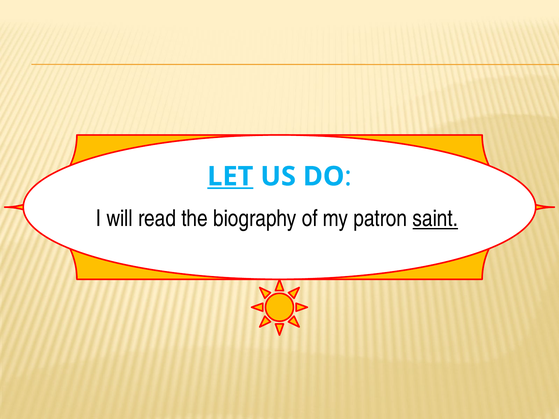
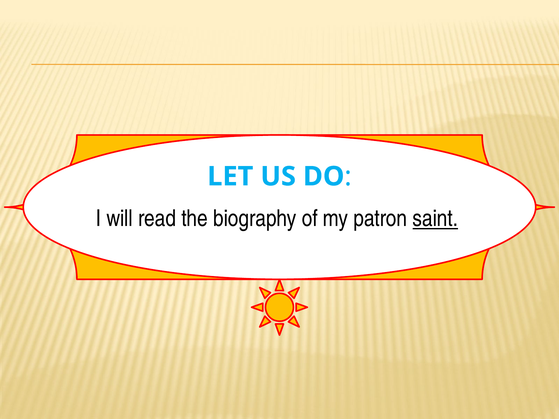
LET underline: present -> none (230, 177)
